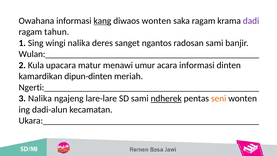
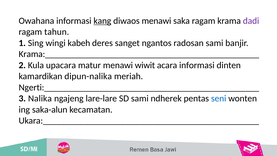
diwaos wonten: wonten -> menawi (156, 21)
wingi nalika: nalika -> kabeh (79, 43)
Wulan:_______________________________________________: Wulan:_______________________________________________ -> Krama:_______________________________________________ (139, 54)
umur: umur -> wiwit (145, 65)
dipun-dinten: dipun-dinten -> dipun-nalika (88, 76)
ndherek underline: present -> none (166, 98)
seni colour: orange -> blue (219, 98)
dadi-alun: dadi-alun -> saka-alun (50, 109)
